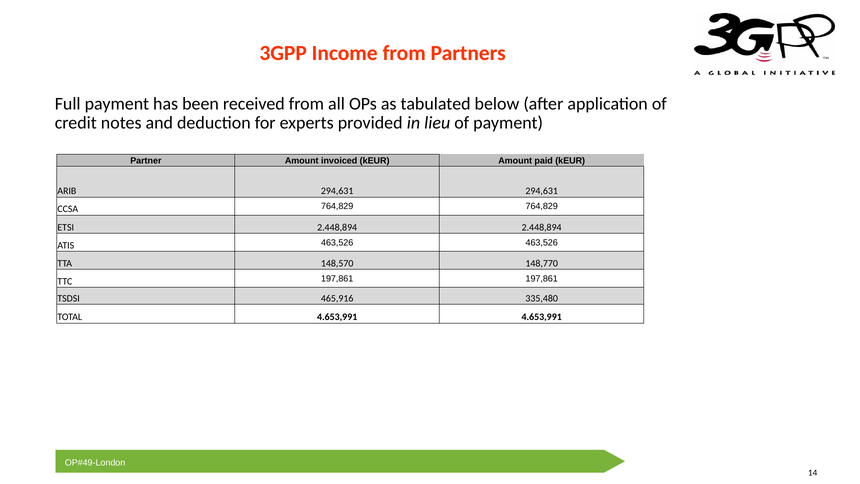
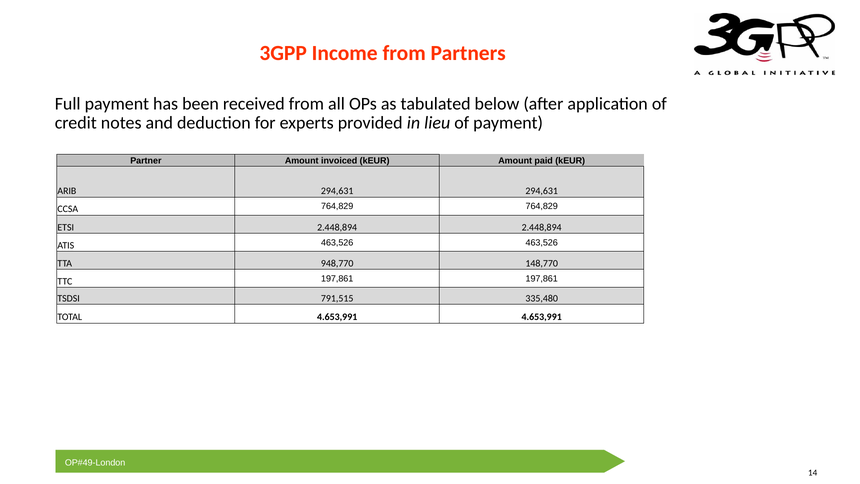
148,570: 148,570 -> 948,770 (337, 263)
465,916: 465,916 -> 791,515 (337, 298)
